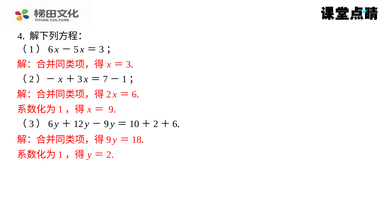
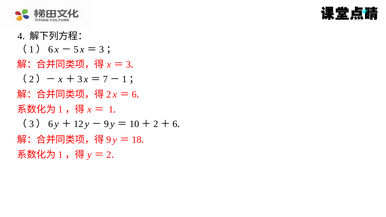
9: 9 -> 1 (111, 110)
